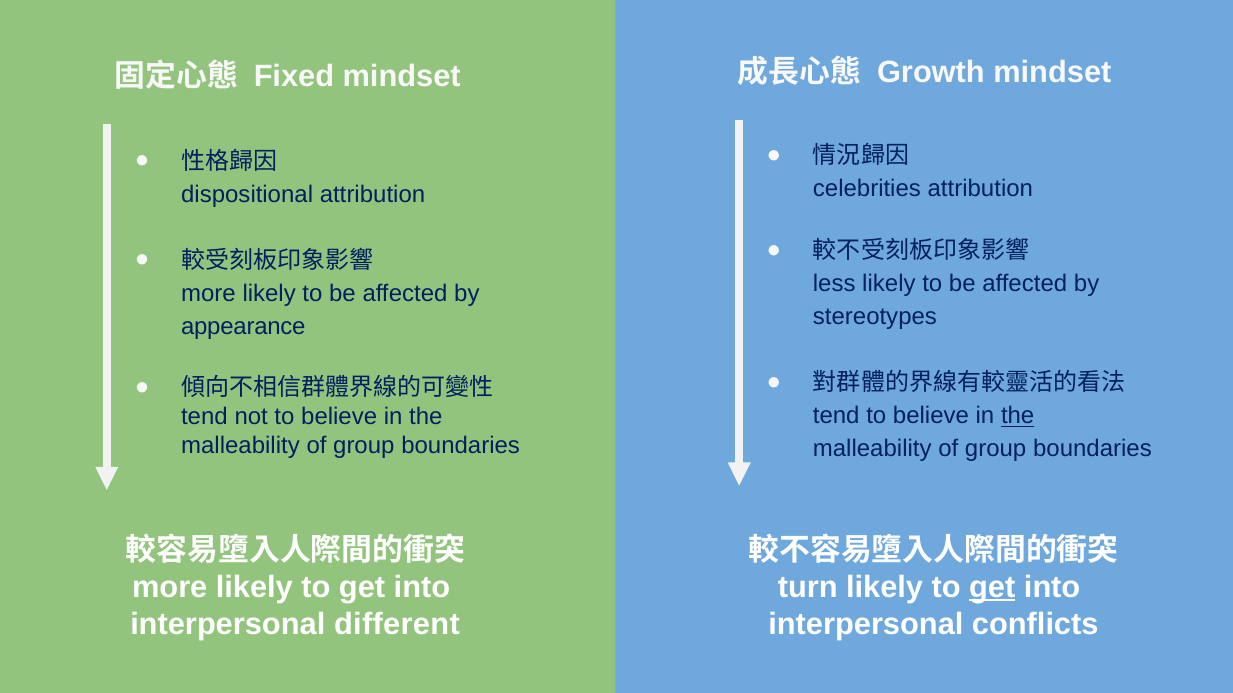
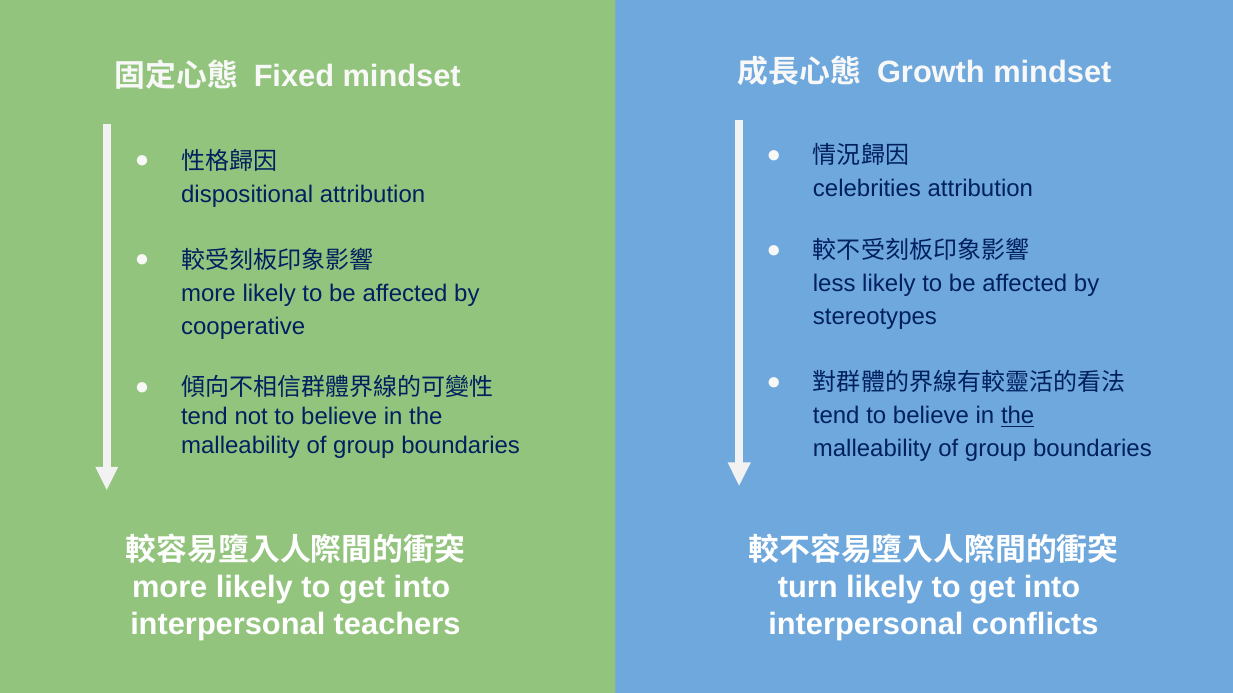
appearance: appearance -> cooperative (243, 327)
get underline: present -> none (992, 587)
different: different -> teachers (397, 624)
